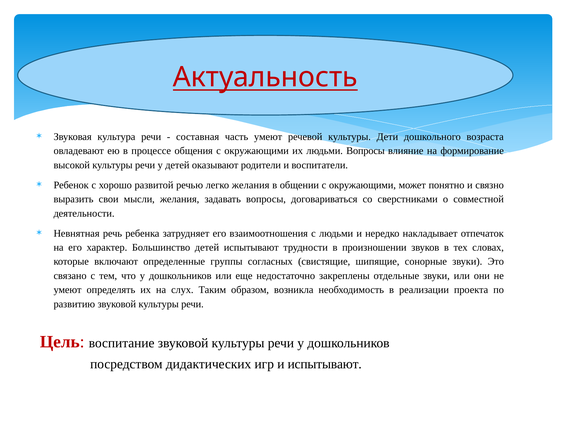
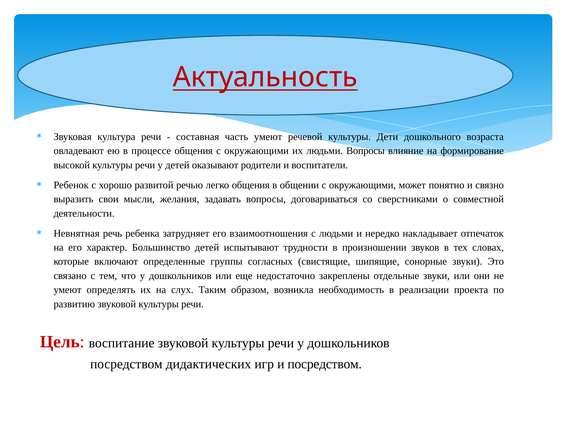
легко желания: желания -> общения (251, 185)
и испытывают: испытывают -> посредством (325, 364)
